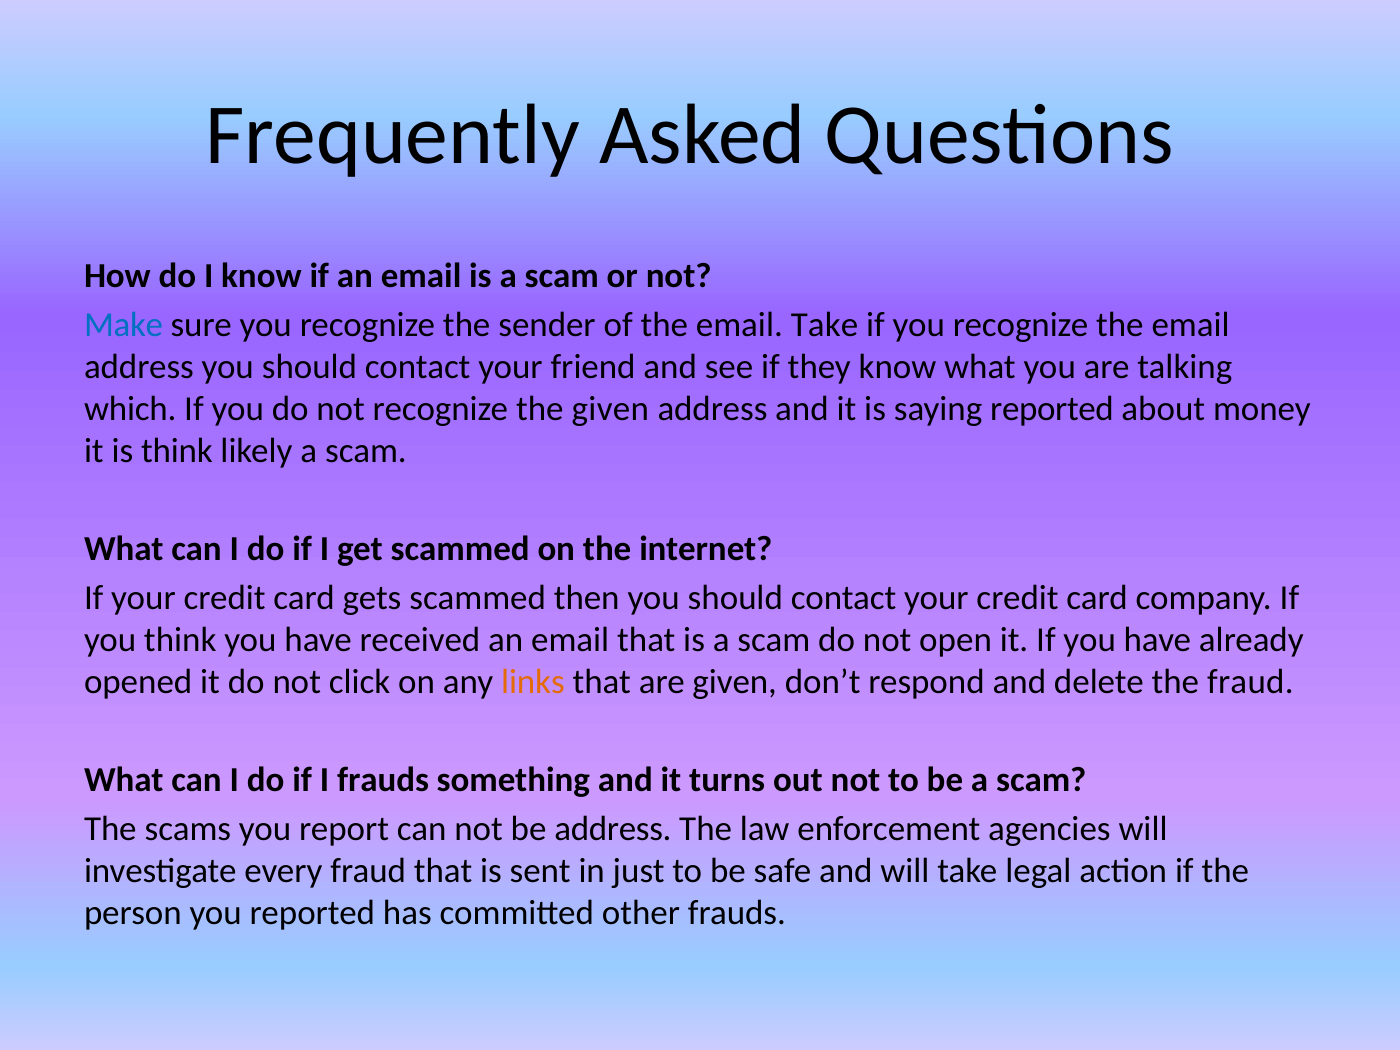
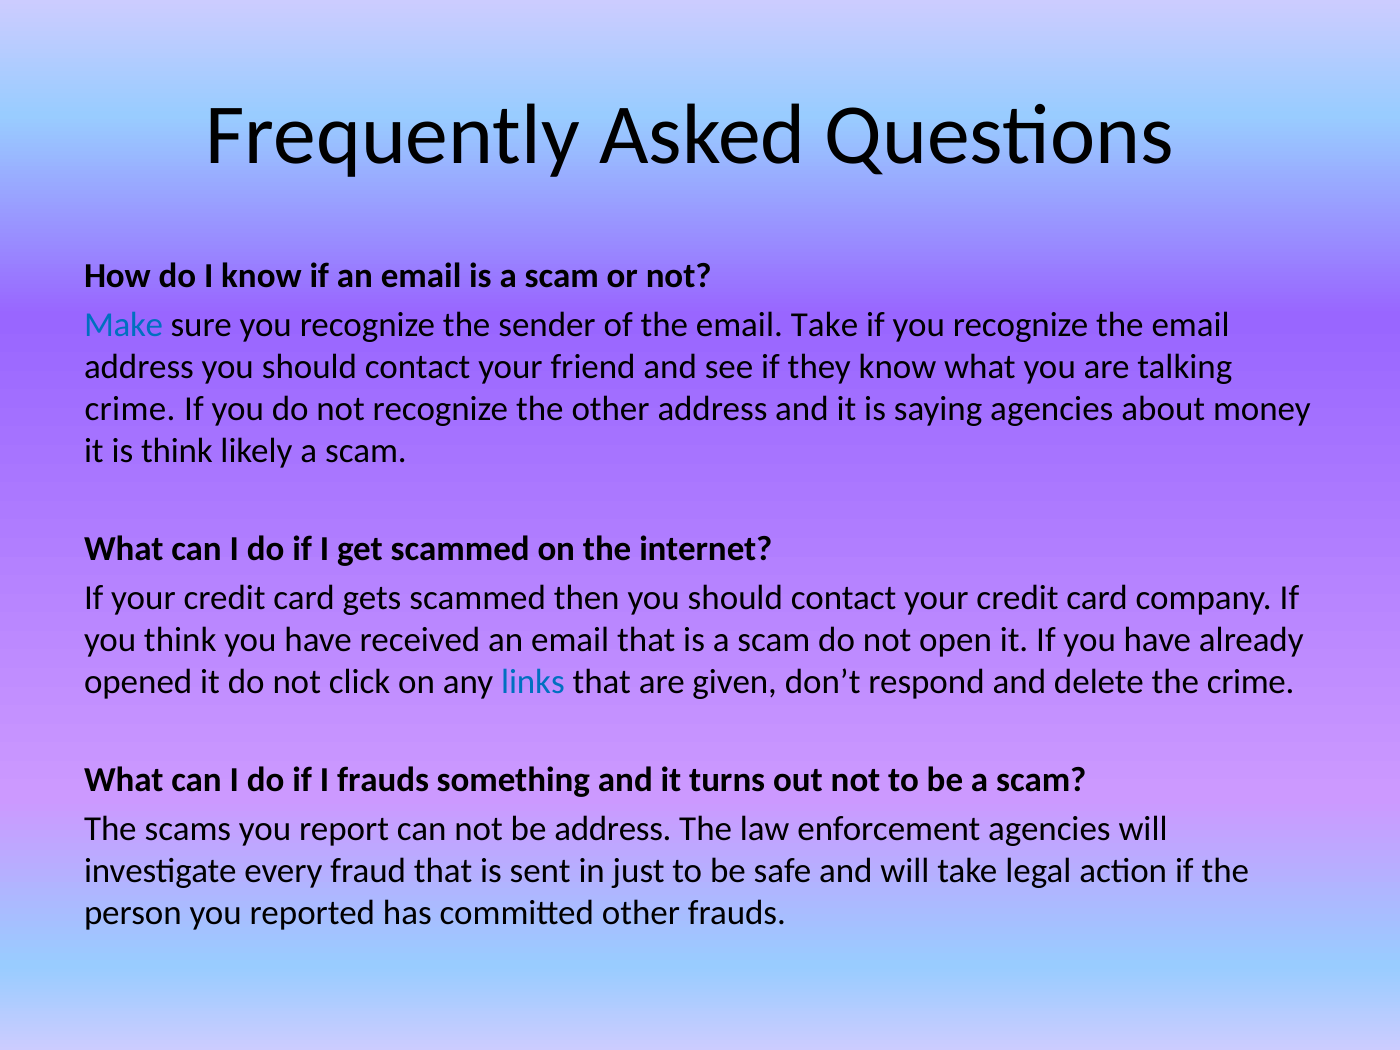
which: which -> crime (130, 408)
the given: given -> other (611, 408)
saying reported: reported -> agencies (1052, 408)
links colour: orange -> blue (533, 681)
the fraud: fraud -> crime (1251, 681)
